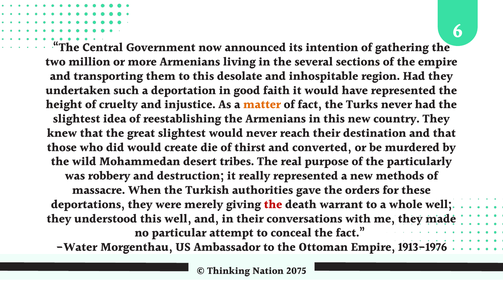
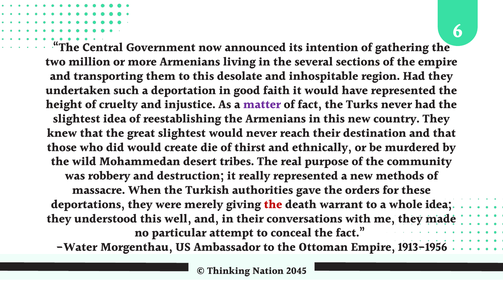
matter colour: orange -> purple (262, 105)
converted: converted -> ethnically (322, 148)
particularly: particularly -> community (419, 162)
whole well: well -> idea (439, 205)
1913-1976: 1913-1976 -> 1913-1956 (423, 248)
2075: 2075 -> 2045 (296, 271)
